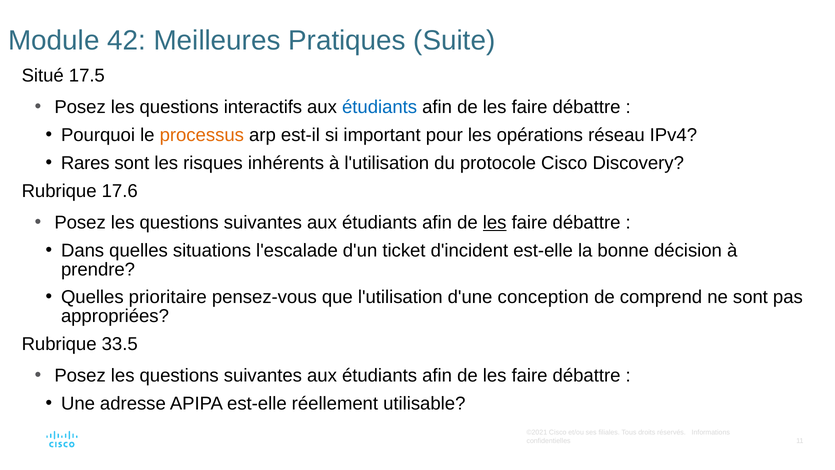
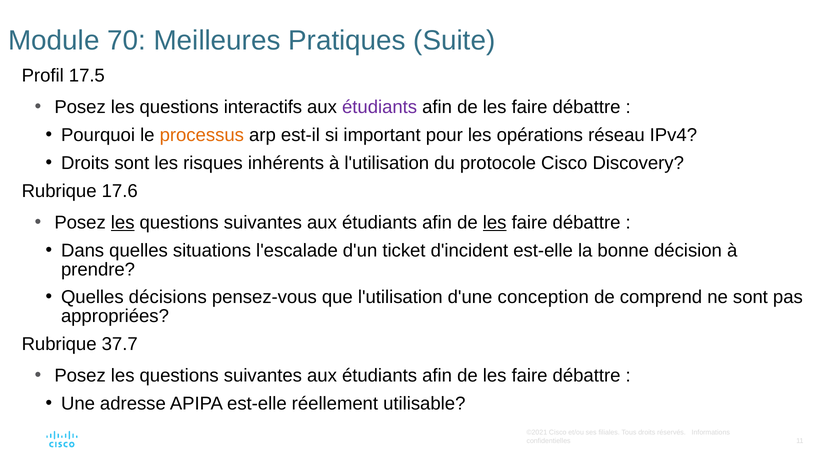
42: 42 -> 70 (127, 40)
Situé: Situé -> Profil (43, 76)
étudiants colour: blue -> purple (380, 107)
Rares: Rares -> Droits (85, 163)
les underline: none -> present (123, 222)
prioritaire: prioritaire -> décisions (168, 297)
33.5: 33.5 -> 37.7 (120, 344)
